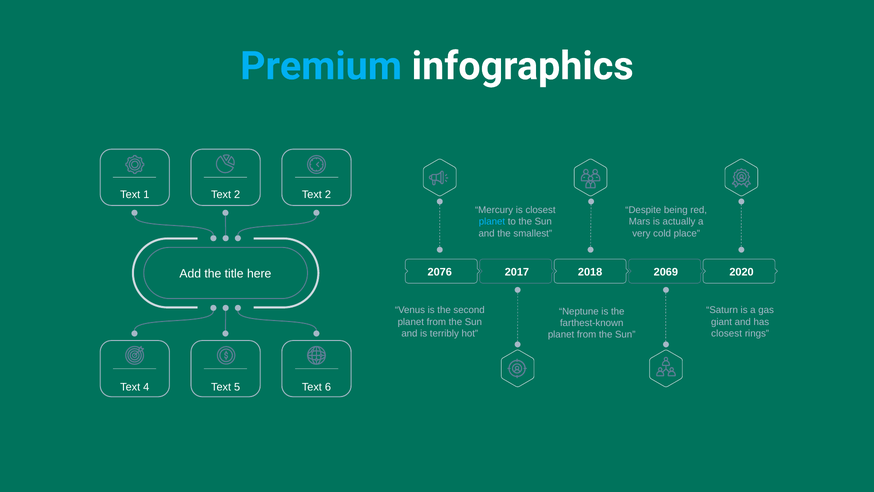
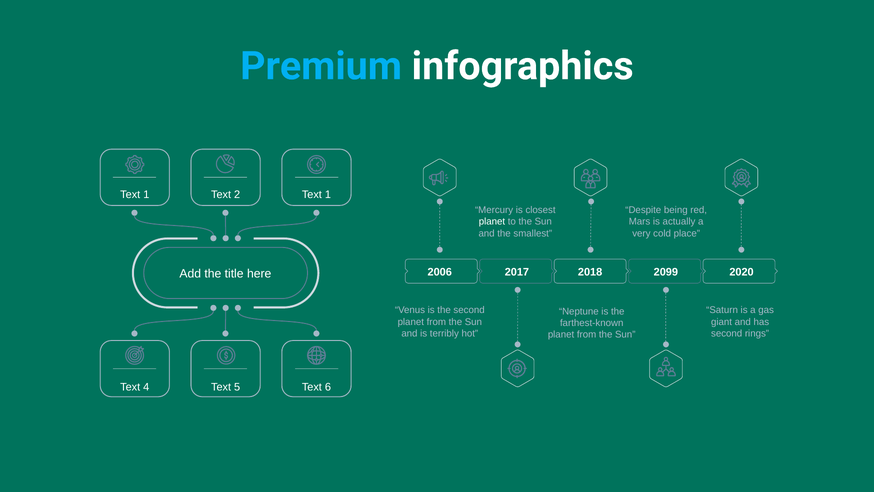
2 Text 2: 2 -> 1 (328, 195)
planet colour: light blue -> white (492, 222)
2076: 2076 -> 2006 (440, 272)
2069: 2069 -> 2099 (666, 272)
closest: closest -> second (727, 333)
